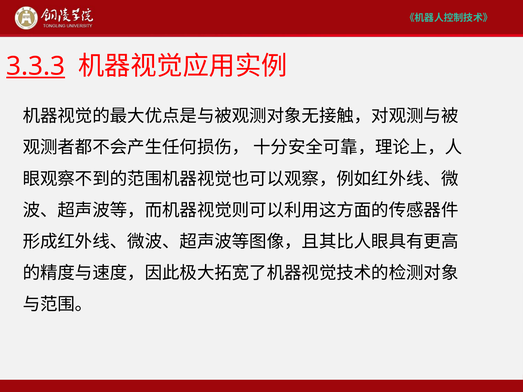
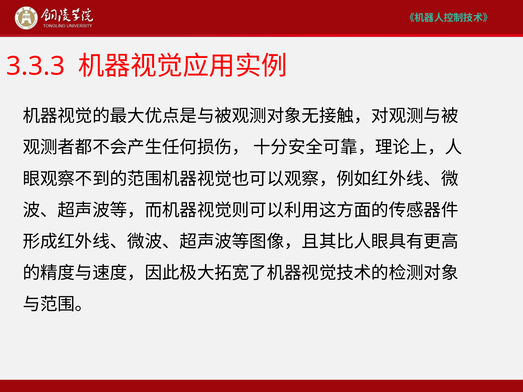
3.3.3 underline: present -> none (36, 66)
